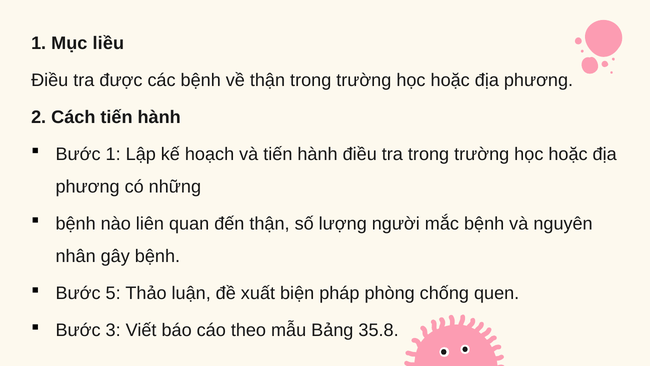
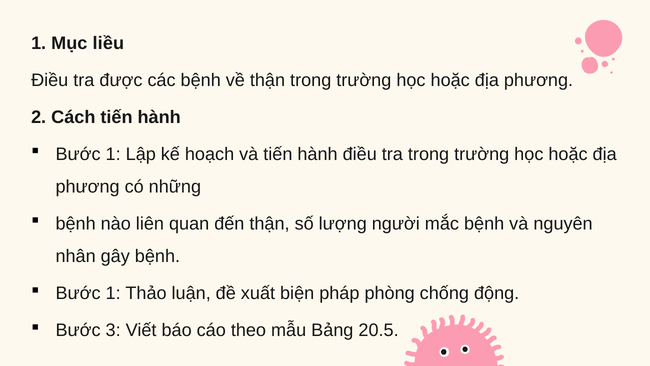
5: 5 -> 1 (113, 293)
quen: quen -> động (497, 293)
35.8: 35.8 -> 20.5 (379, 330)
